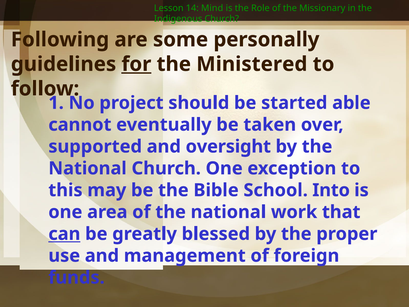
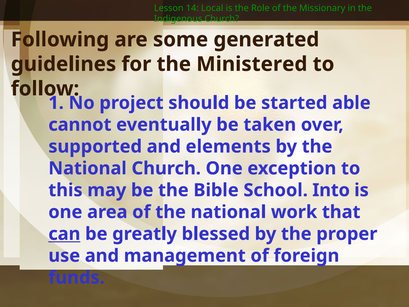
Mind: Mind -> Local (212, 8)
personally: personally -> generated (266, 40)
for underline: present -> none (136, 64)
oversight: oversight -> elements (228, 146)
